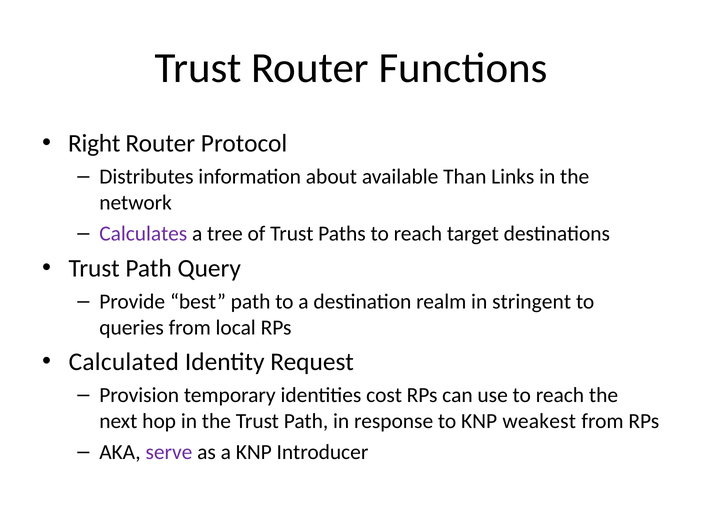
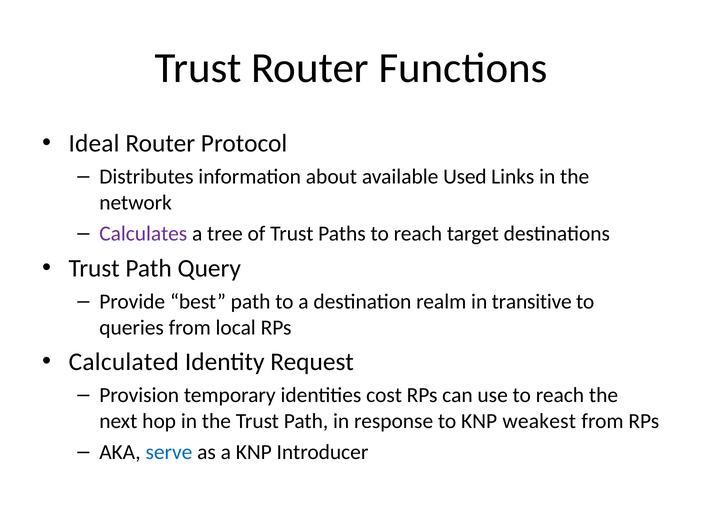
Right: Right -> Ideal (94, 144)
Than: Than -> Used (465, 177)
stringent: stringent -> transitive (532, 302)
serve colour: purple -> blue (169, 453)
